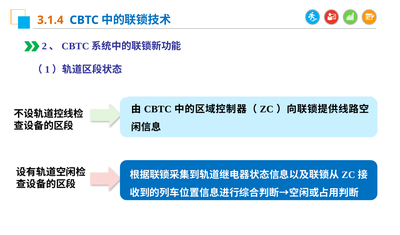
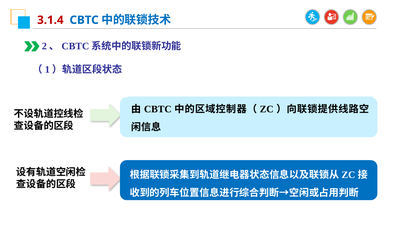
3.1.4 colour: orange -> red (50, 20)
